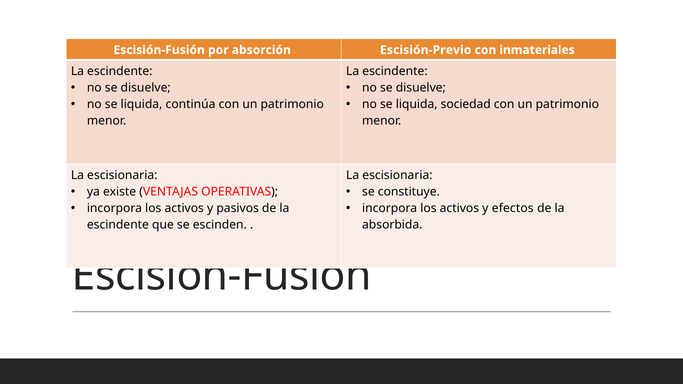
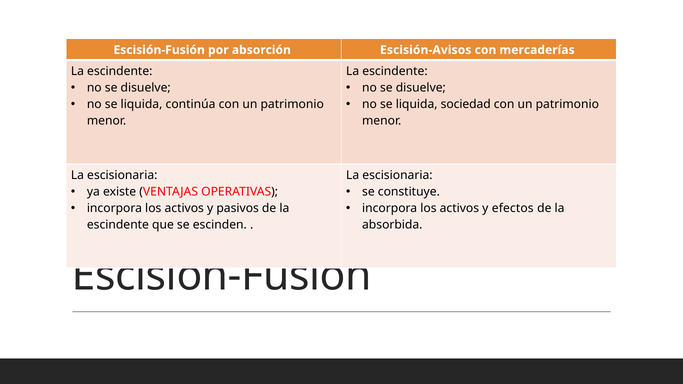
Escisión-Previo: Escisión-Previo -> Escisión-Avisos (426, 50)
inmateriales: inmateriales -> mercaderías (537, 50)
